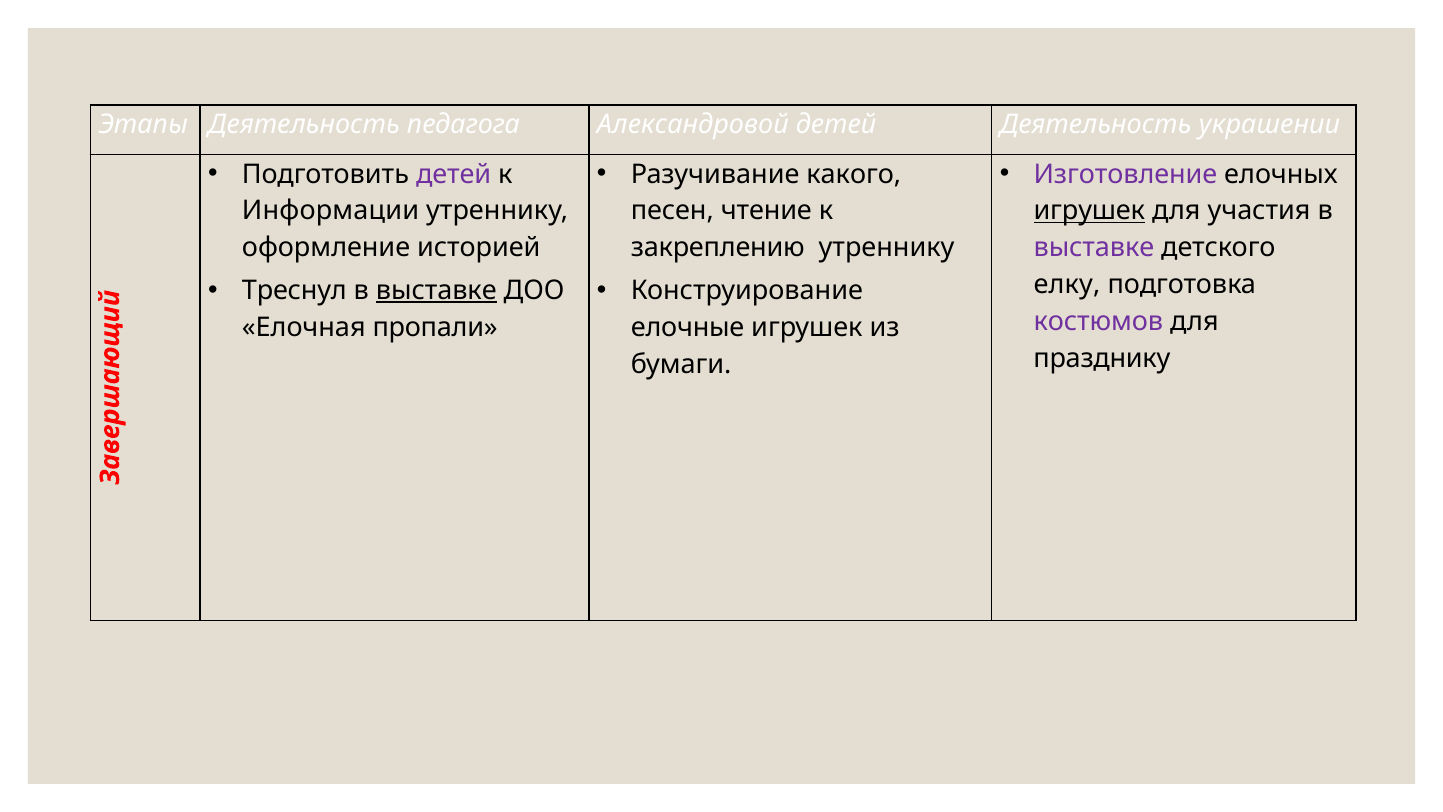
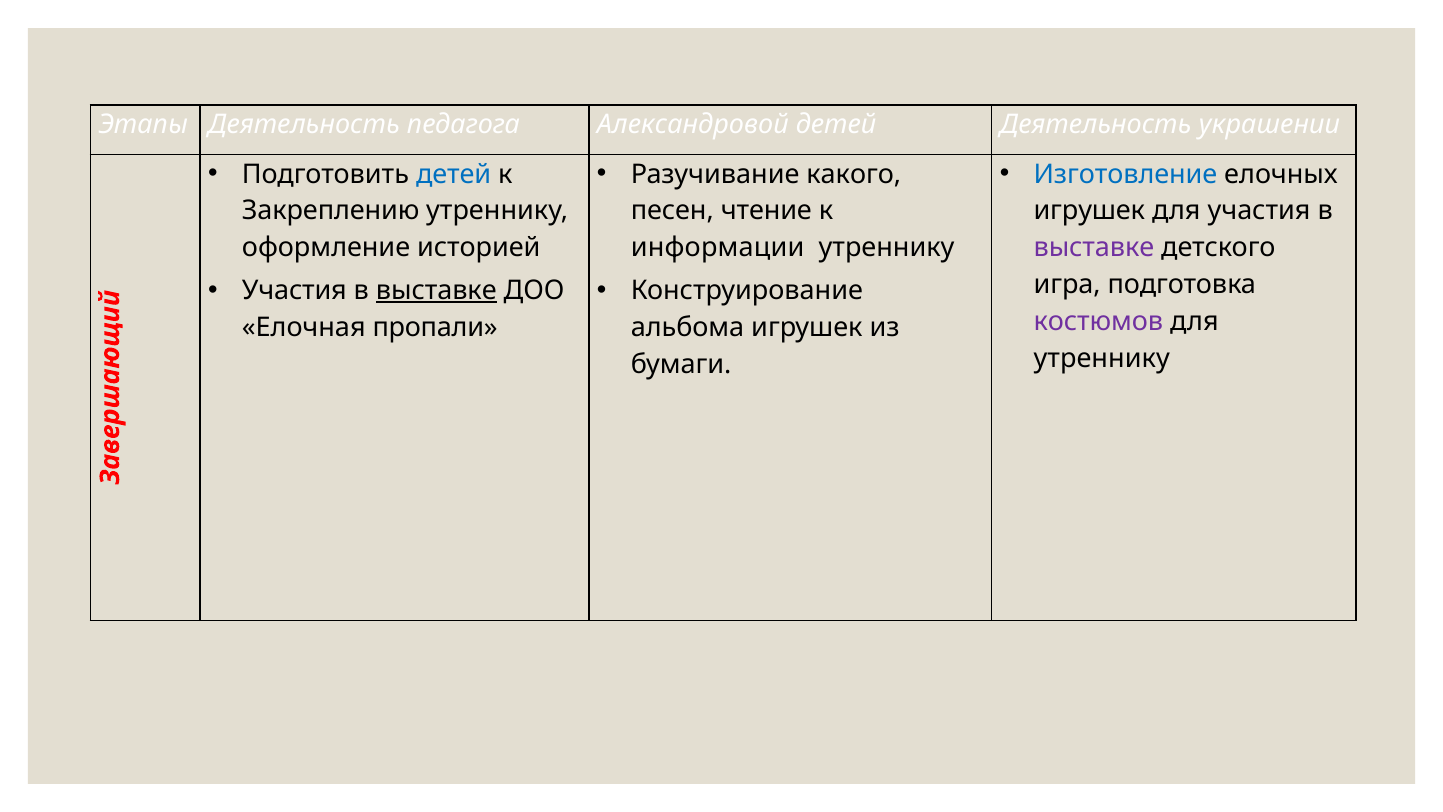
детей colour: purple -> blue (454, 174)
Изготовление colour: purple -> blue (1125, 174)
Информации: Информации -> Закреплению (331, 211)
игрушек underline: present -> none (1089, 211)
закреплению: закреплению -> информации (718, 248)
Треснул: Треснул -> Участия (294, 290)
елку: елку -> игра (1067, 284)
елочные: елочные -> альбома (688, 327)
празднику: празднику -> утреннику (1102, 358)
